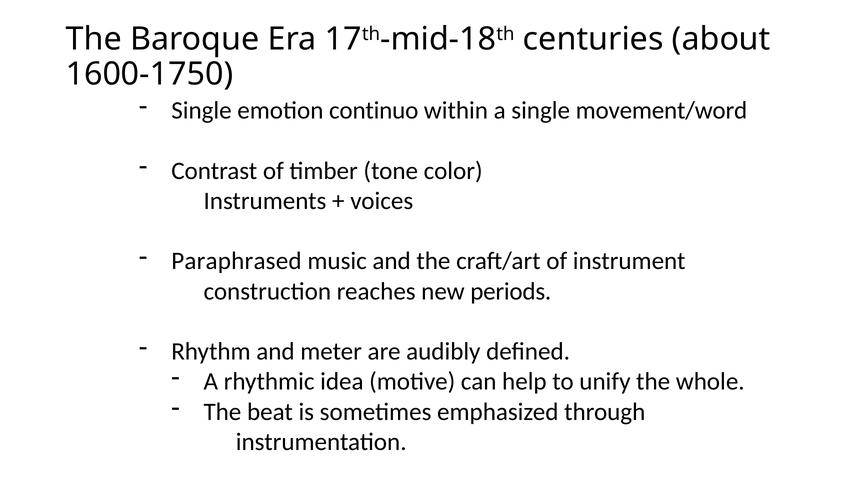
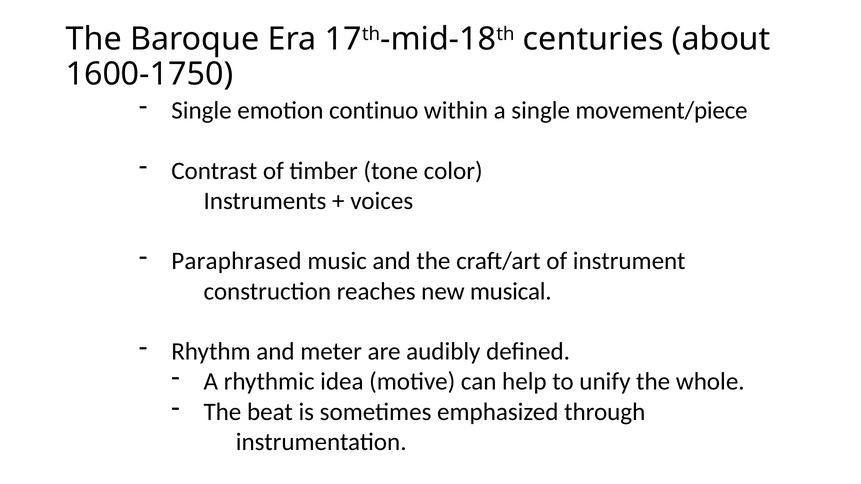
movement/word: movement/word -> movement/piece (661, 111)
periods: periods -> musical (511, 291)
